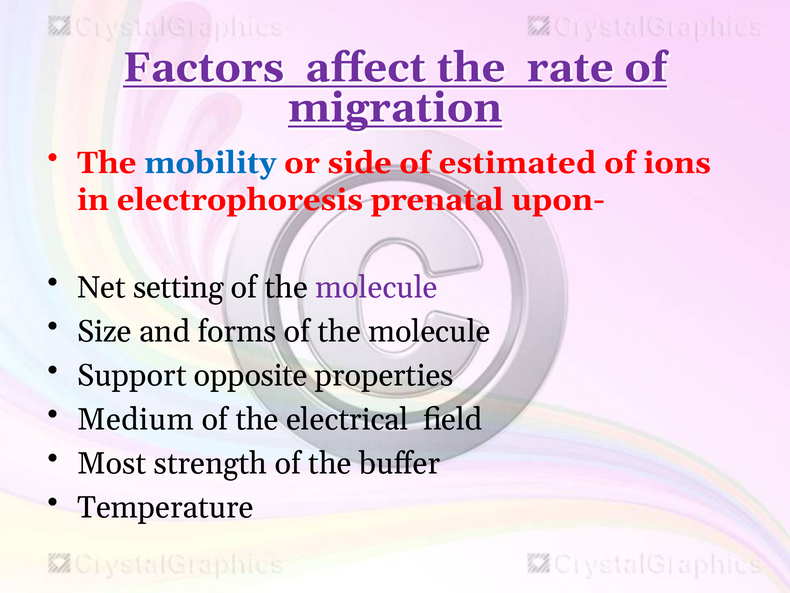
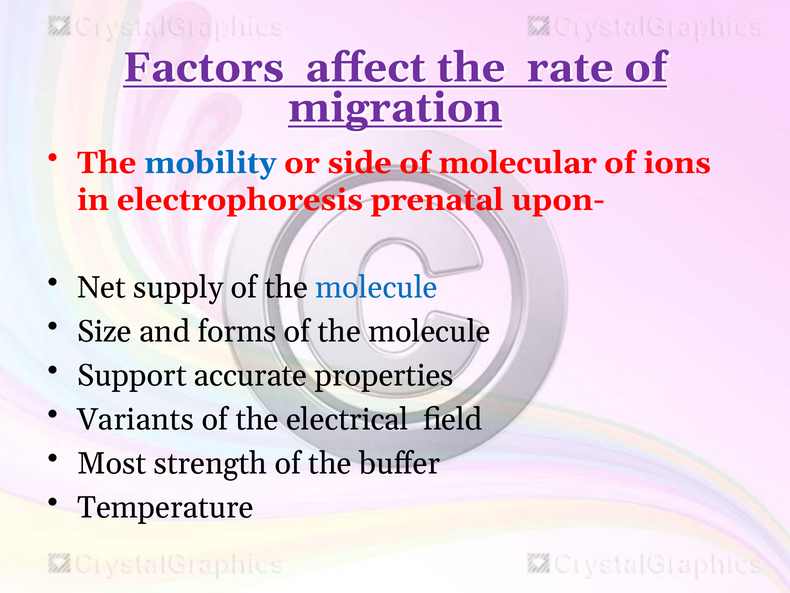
estimated: estimated -> molecular (518, 163)
setting: setting -> supply (178, 288)
molecule colour: purple -> blue (377, 288)
opposite: opposite -> accurate (251, 375)
Medium: Medium -> Variants (135, 419)
